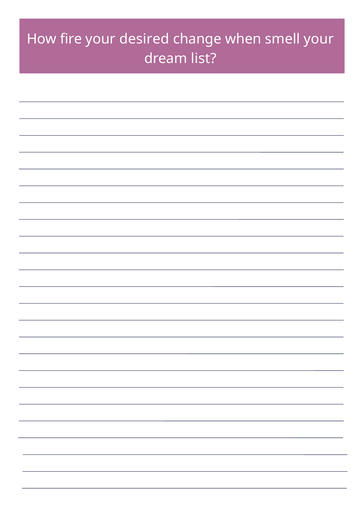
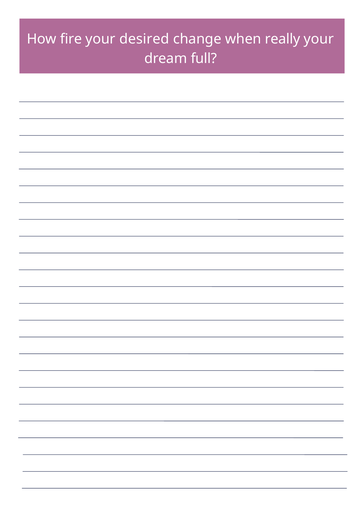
smell: smell -> really (283, 39)
list: list -> full (204, 59)
